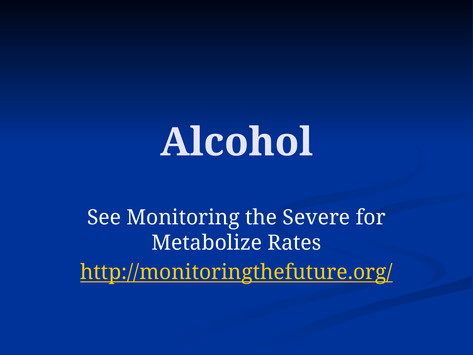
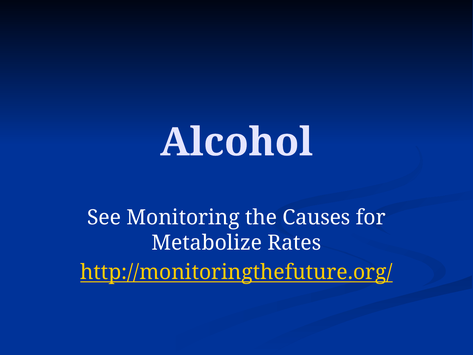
Severe: Severe -> Causes (317, 217)
